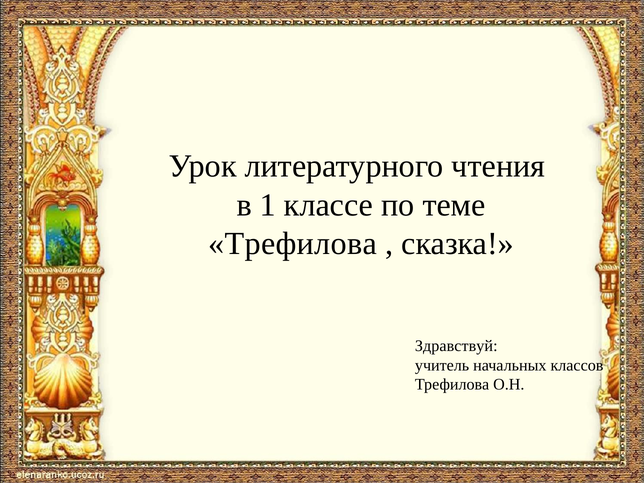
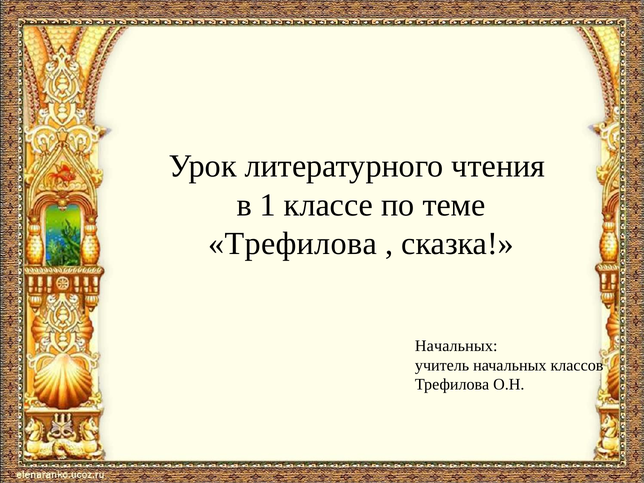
Здравствуй: Здравствуй -> Начальных (456, 346)
